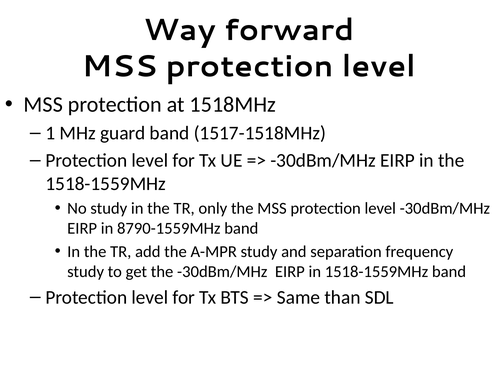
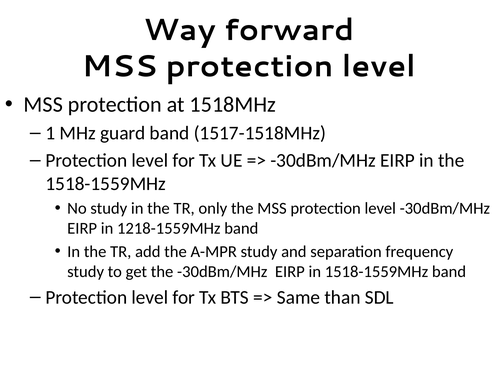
8790-1559MHz: 8790-1559MHz -> 1218-1559MHz (169, 228)
